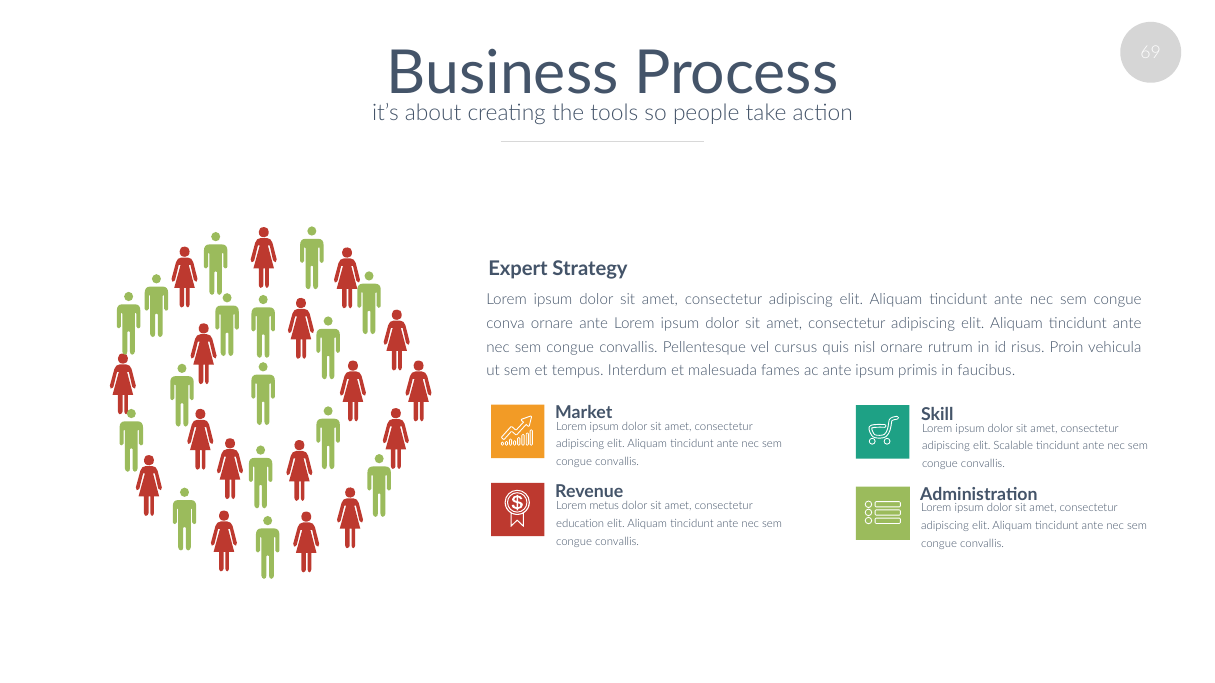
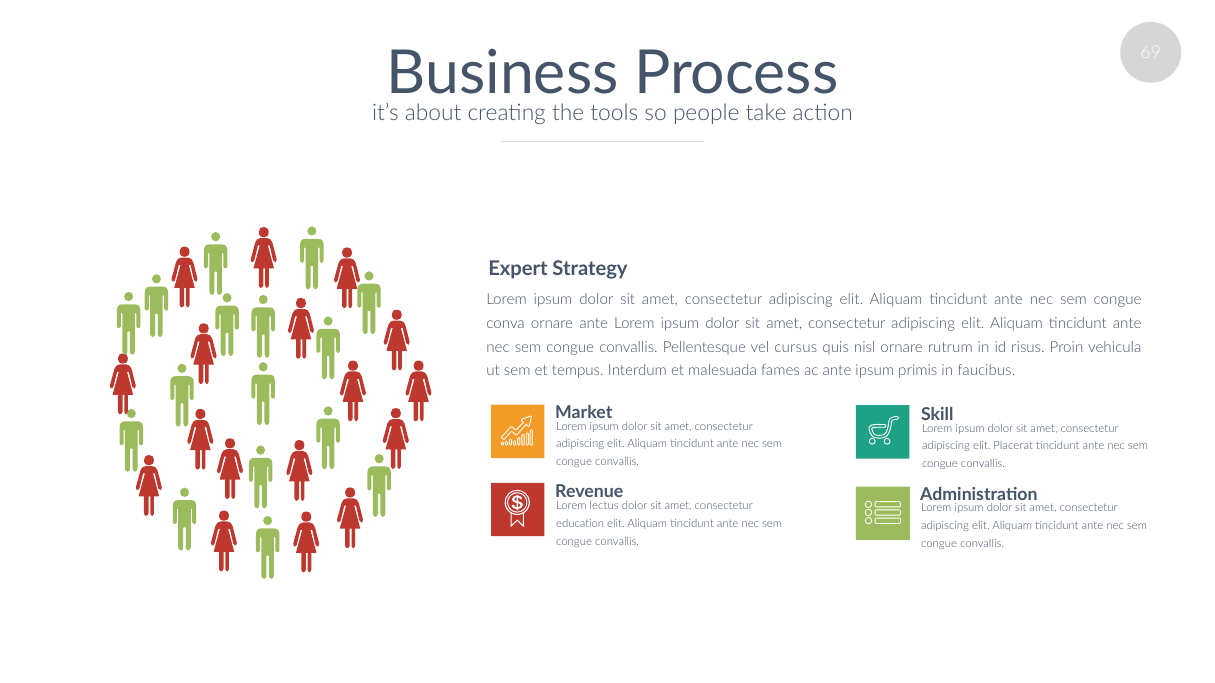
Scalable: Scalable -> Placerat (1013, 446)
metus: metus -> lectus (604, 506)
